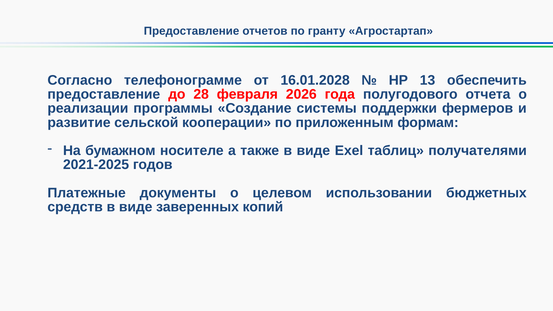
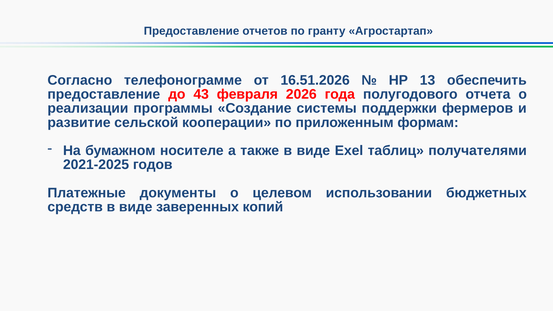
16.01.2028: 16.01.2028 -> 16.51.2026 (315, 80)
28: 28 -> 43 (201, 94)
